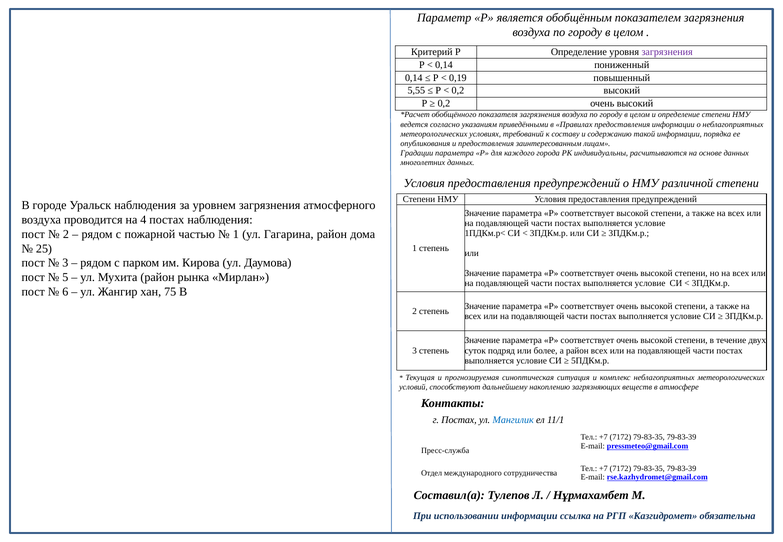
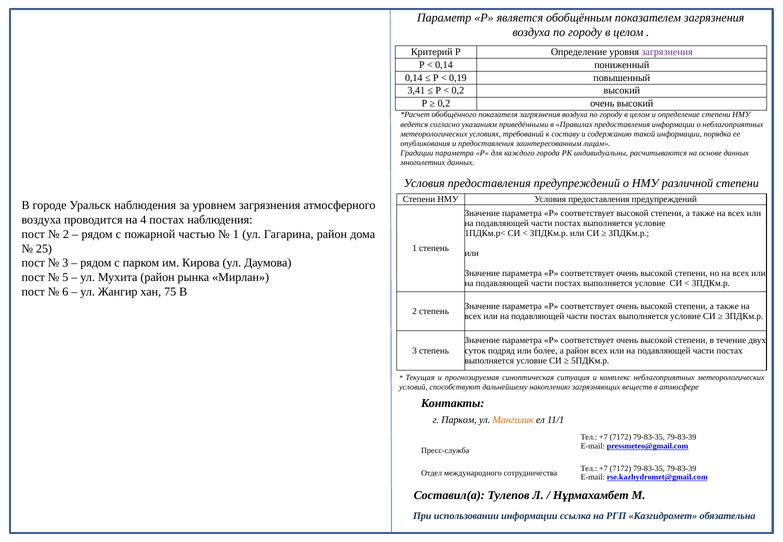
5,55: 5,55 -> 3,41 (416, 91)
г Постах: Постах -> Парком (459, 420)
Мангилик colour: blue -> orange (513, 420)
